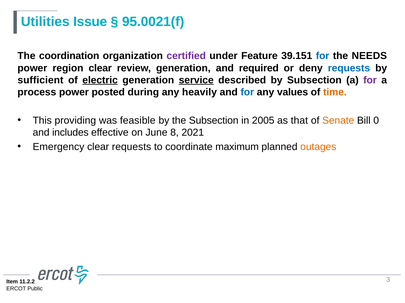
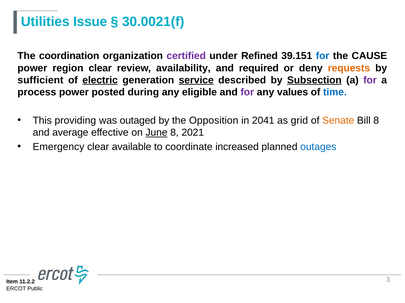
95.0021(f: 95.0021(f -> 30.0021(f (153, 22)
Feature: Feature -> Refined (259, 56)
NEEDS: NEEDS -> CAUSE (369, 56)
review generation: generation -> availability (183, 68)
requests colour: blue -> orange (349, 68)
Subsection underline: none -> present (314, 80)
heavily: heavily -> eligible (200, 92)
for colour: blue -> purple (247, 92)
time colour: orange -> blue (335, 92)
feasible: feasible -> outaged (138, 121)
the Subsection: Subsection -> Opposition (214, 121)
2005: 2005 -> 2041 (263, 121)
that: that -> grid (299, 121)
Bill 0: 0 -> 8 (376, 121)
includes: includes -> average (70, 133)
June underline: none -> present (156, 133)
clear requests: requests -> available (132, 147)
maximum: maximum -> increased (237, 147)
outages colour: orange -> blue (318, 147)
